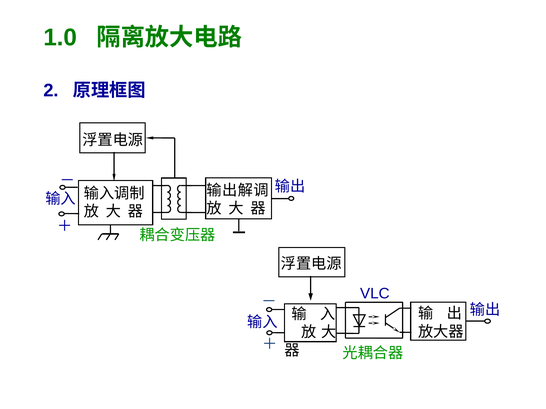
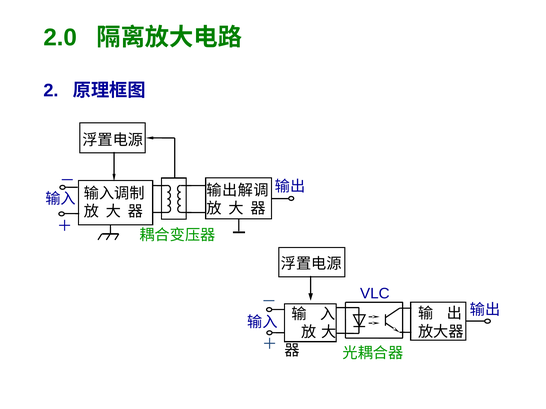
1.0: 1.0 -> 2.0 (60, 38)
